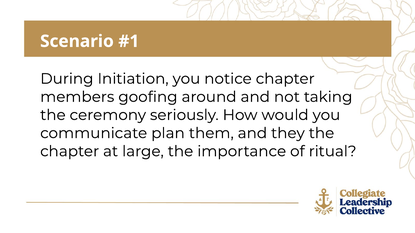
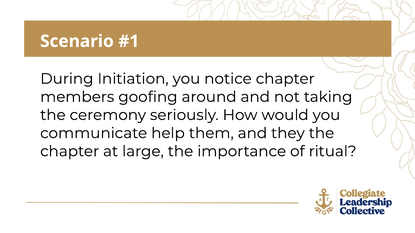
plan: plan -> help (168, 133)
